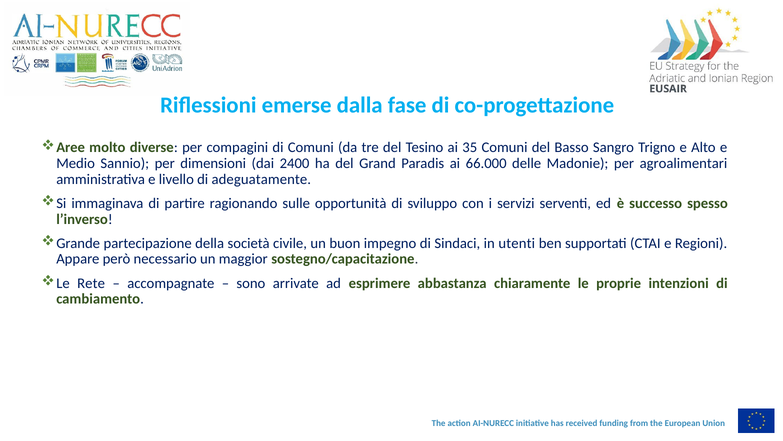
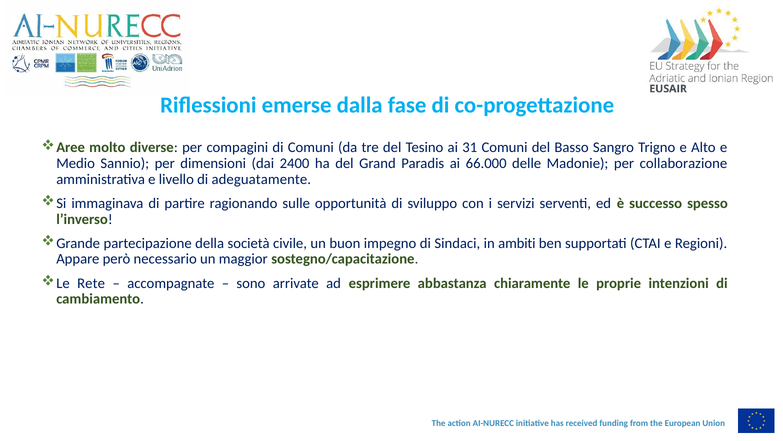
35: 35 -> 31 (470, 147)
agroalimentari: agroalimentari -> collaborazione (683, 163)
utenti: utenti -> ambiti (517, 243)
